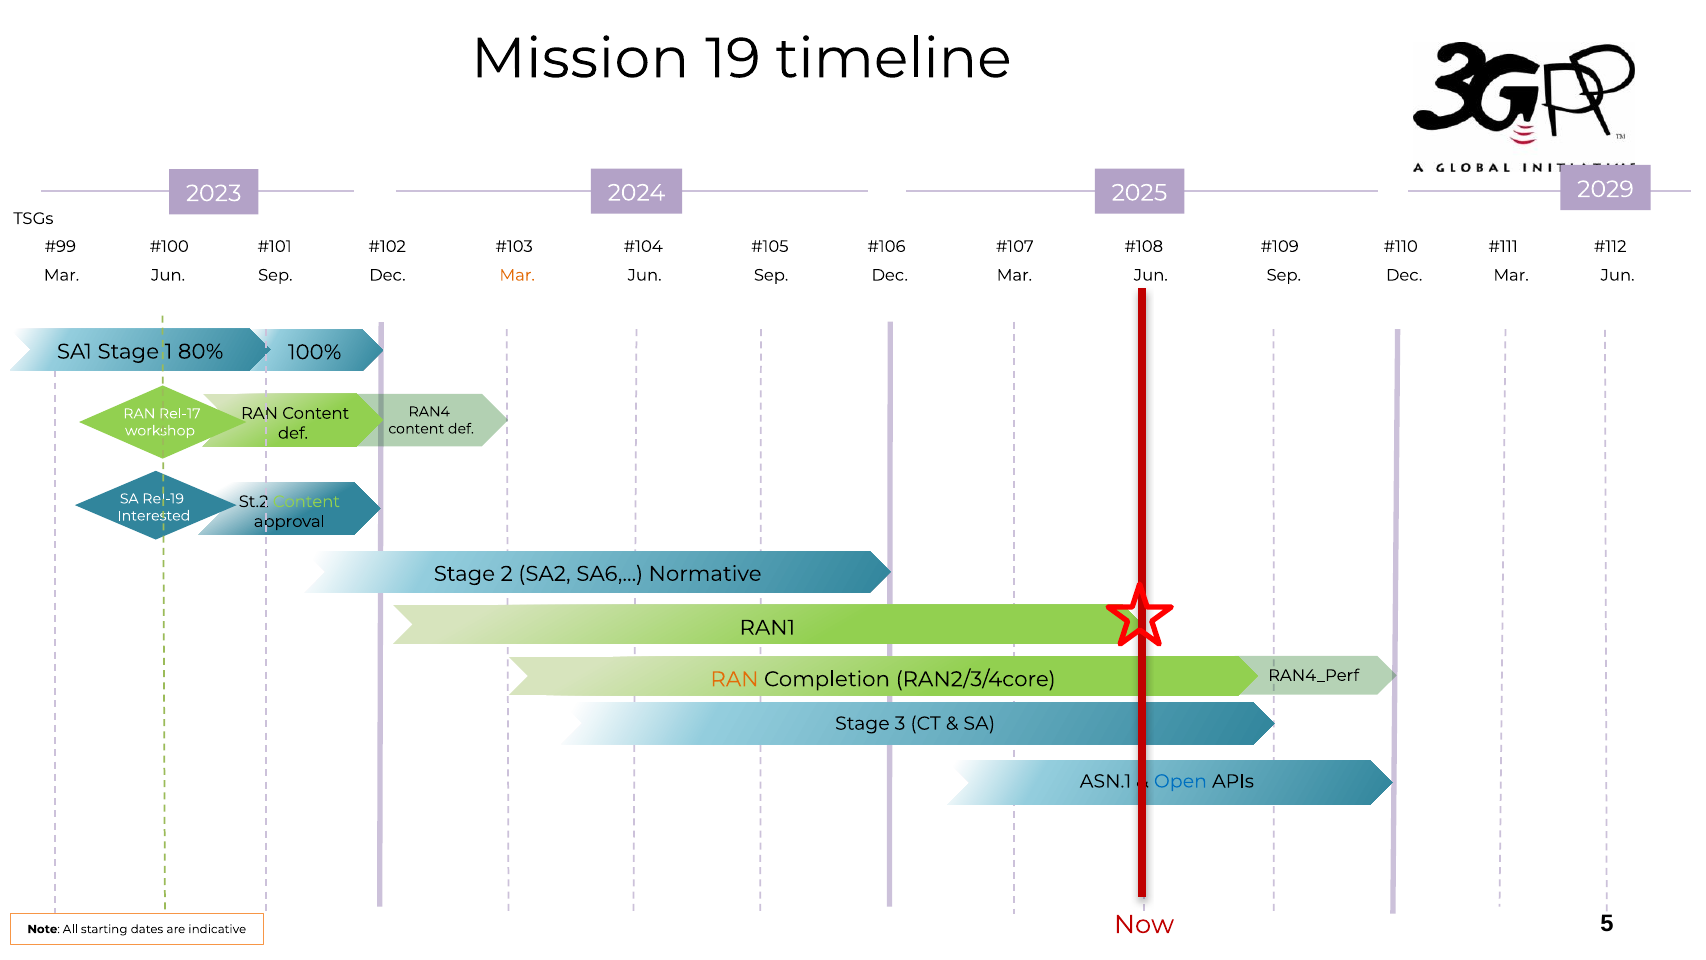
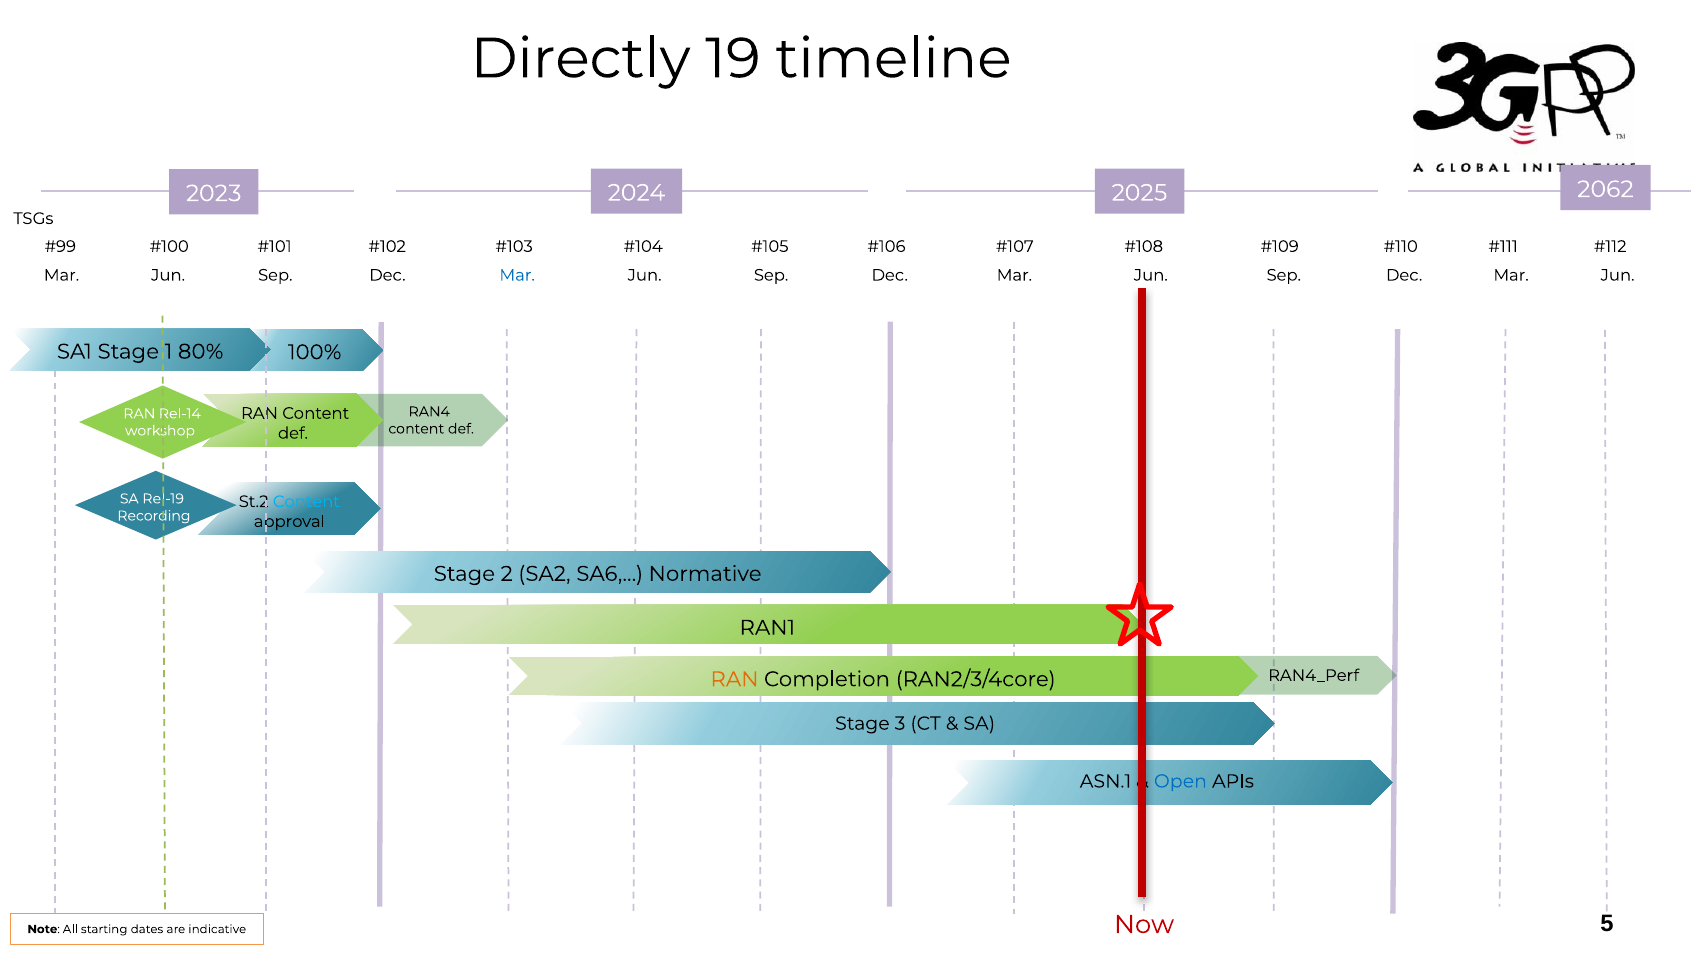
Mission: Mission -> Directly (581, 59)
2029: 2029 -> 2062 (1605, 189)
Mar colour: orange -> blue (517, 275)
Rel-17: Rel-17 -> Rel-14 (180, 414)
Content colour: light green -> light blue (306, 501)
Interested: Interested -> Recording (154, 516)
